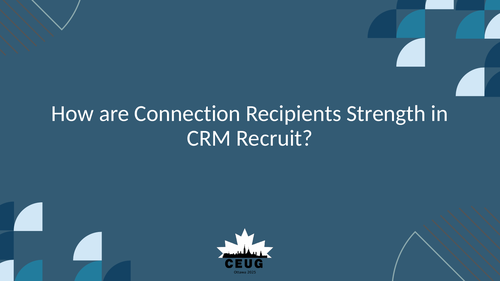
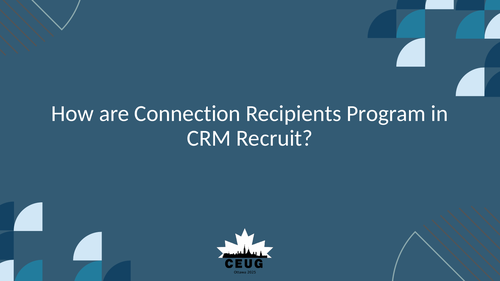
Strength: Strength -> Program (386, 114)
